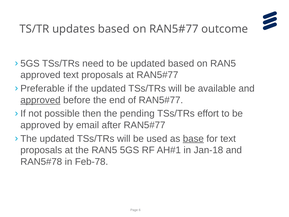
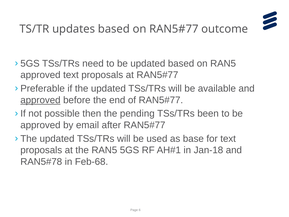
effort: effort -> been (208, 113)
base underline: present -> none (193, 138)
Feb-78: Feb-78 -> Feb-68 (92, 162)
